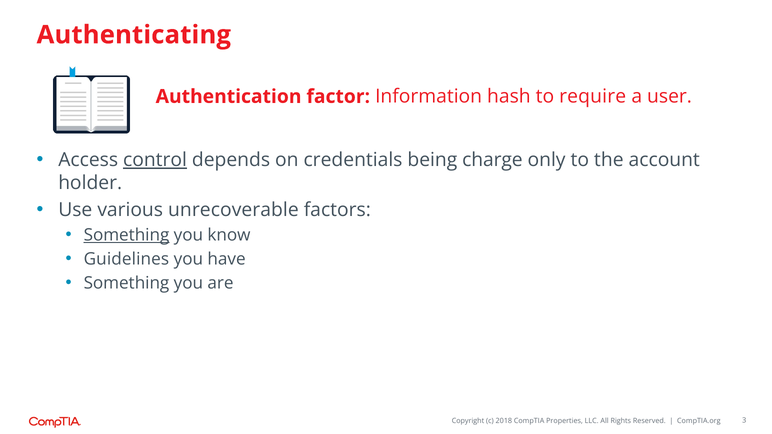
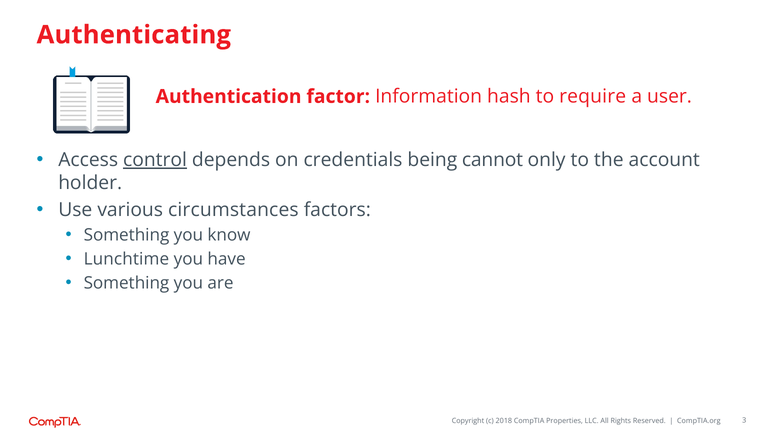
charge: charge -> cannot (492, 160)
unrecoverable: unrecoverable -> circumstances (233, 210)
Something underline: present -> none (126, 235)
Guidelines: Guidelines -> Lunchtime (126, 259)
